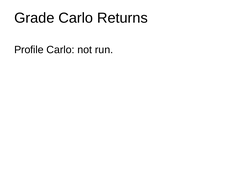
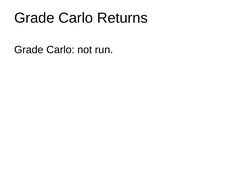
Profile: Profile -> Grade (29, 50)
